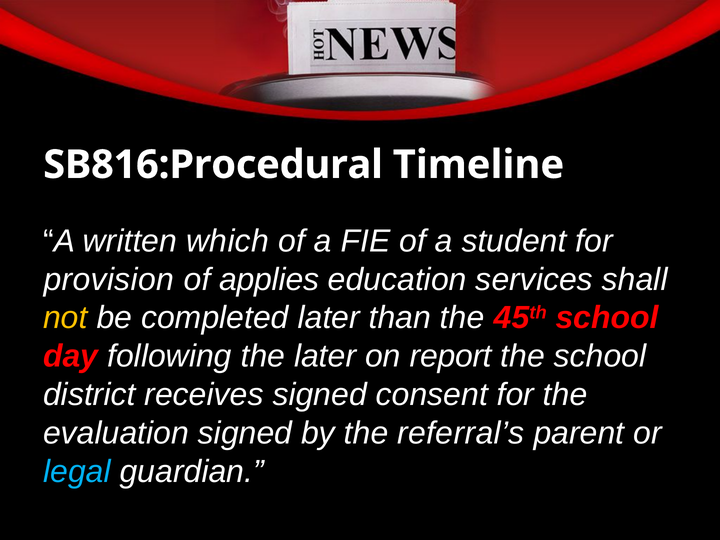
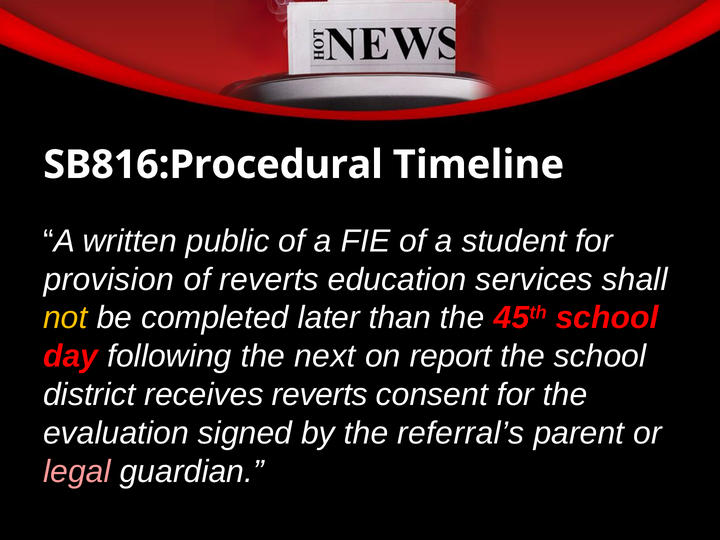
which: which -> public (228, 241)
of applies: applies -> reverts (269, 279)
the later: later -> next (325, 356)
receives signed: signed -> reverts (320, 395)
legal colour: light blue -> pink (77, 471)
